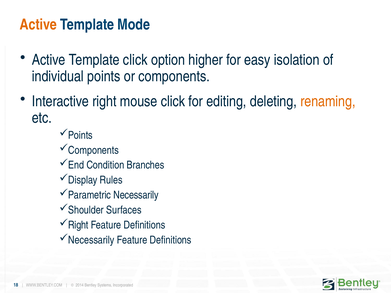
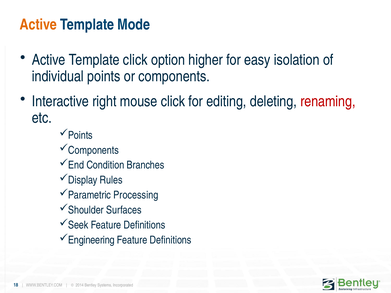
renaming colour: orange -> red (328, 102)
Parametric Necessarily: Necessarily -> Processing (136, 195)
Right: Right -> Seek (78, 225)
Necessarily: Necessarily -> Engineering (91, 240)
